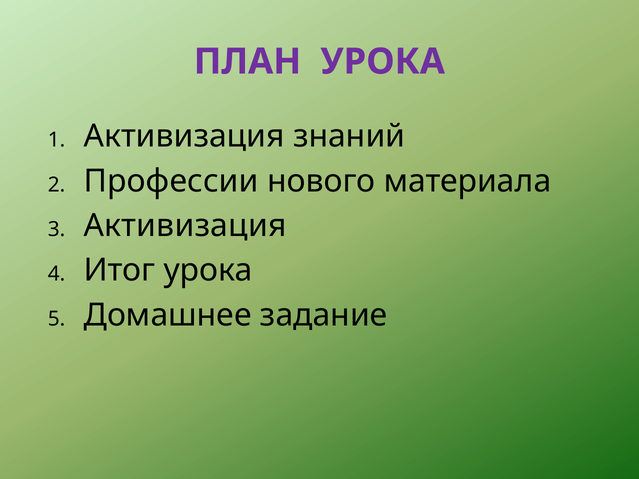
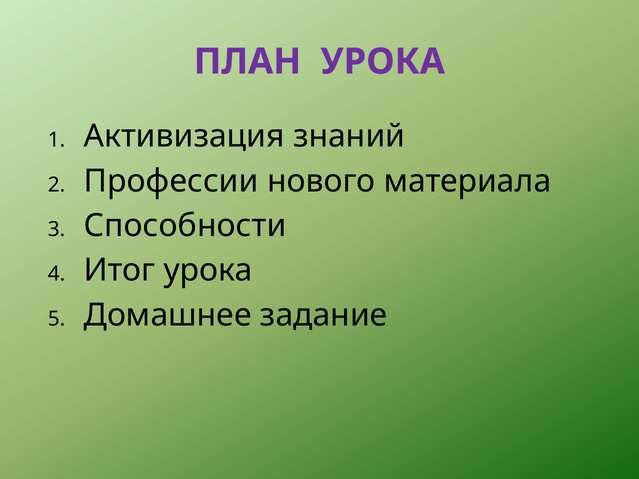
Активизация: Активизация -> Способности (185, 226)
